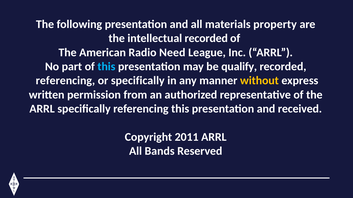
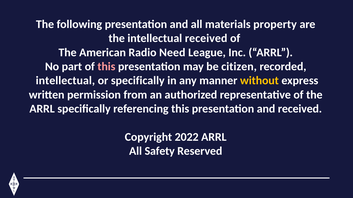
intellectual recorded: recorded -> received (206, 38)
this colour: light blue -> pink (106, 67)
qualify: qualify -> citizen (239, 67)
referencing: referencing -> intellectual (65, 81)
2011: 2011 -> 2022 (187, 137)
Bands: Bands -> Safety (160, 151)
